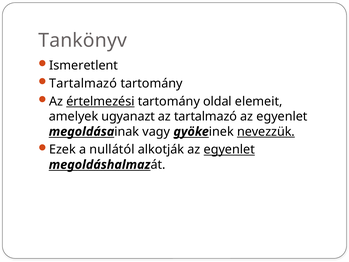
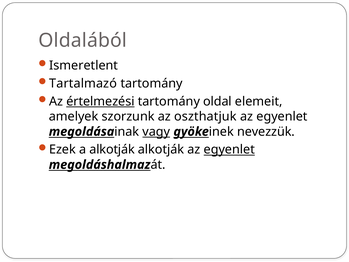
Tankönyv: Tankönyv -> Oldalából (83, 40)
ugyanazt: ugyanazt -> szorzunk (128, 116)
az tartalmazó: tartalmazó -> oszthatjuk (205, 116)
vagy underline: none -> present (156, 132)
nevezzük underline: present -> none (266, 132)
a nullától: nullától -> alkotják (112, 149)
